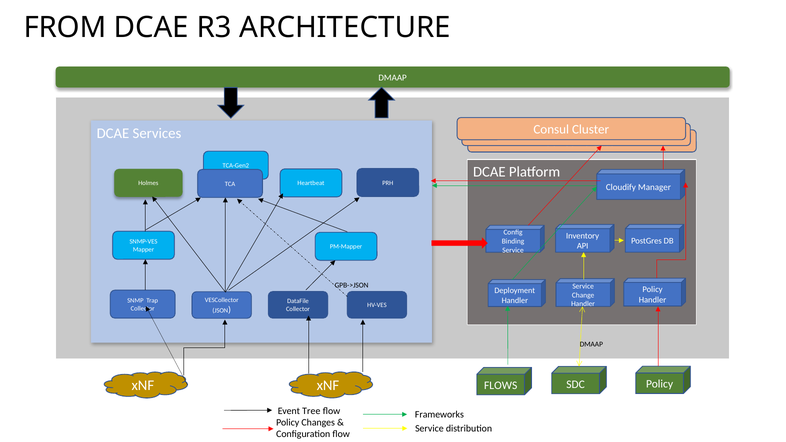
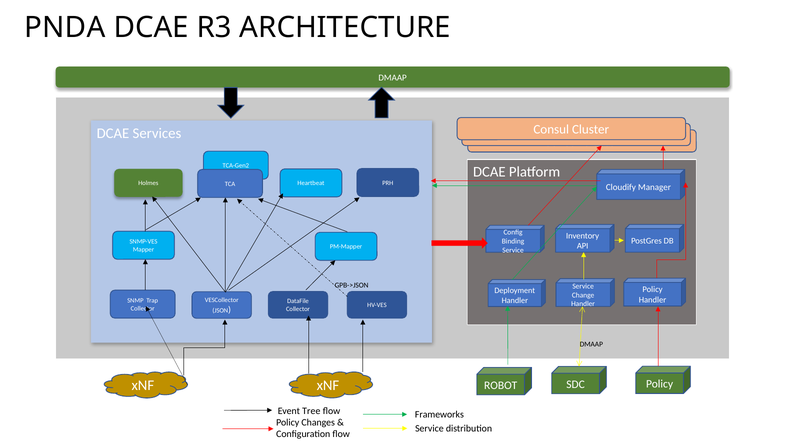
FROM: FROM -> PNDA (65, 27)
FLOWS: FLOWS -> ROBOT (501, 385)
